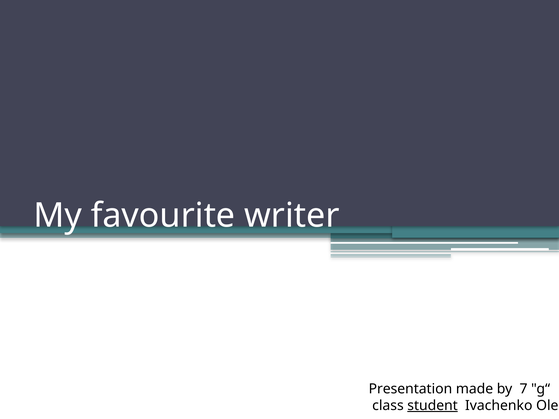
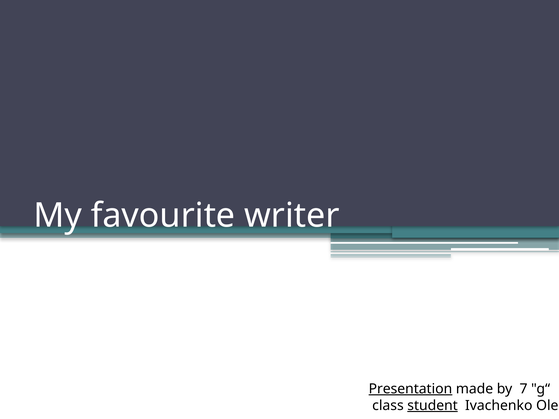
Presentation underline: none -> present (410, 389)
